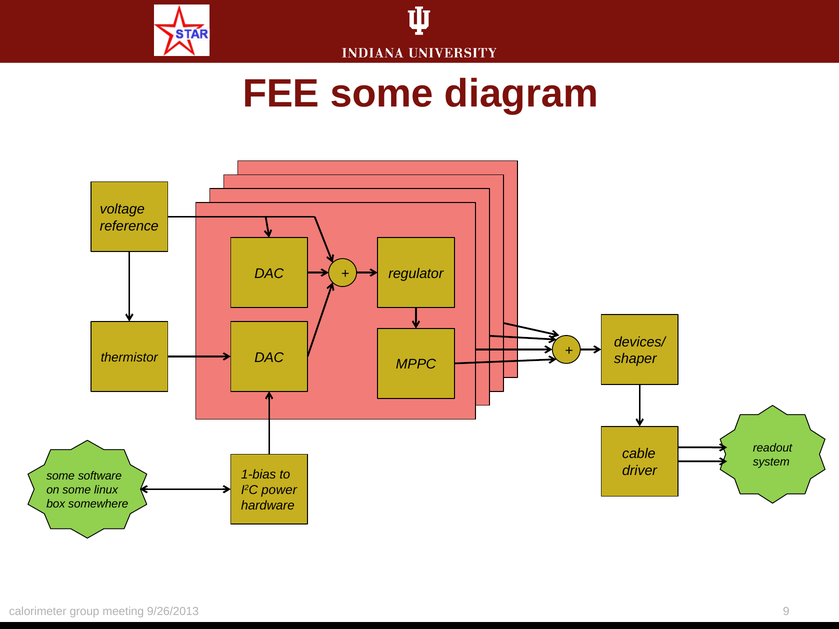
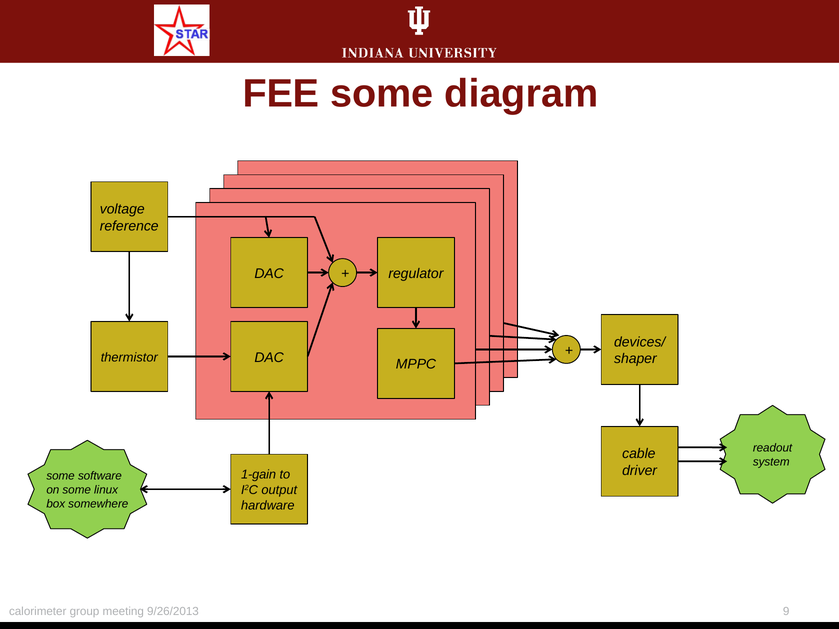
1-bias: 1-bias -> 1-gain (259, 475)
power: power -> output (279, 490)
